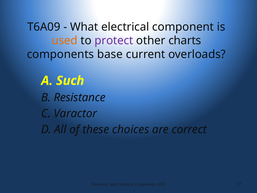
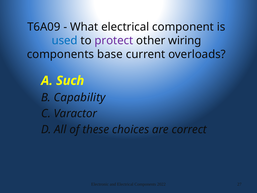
used colour: orange -> blue (65, 41)
charts: charts -> wiring (185, 41)
Resistance: Resistance -> Capability (80, 97)
